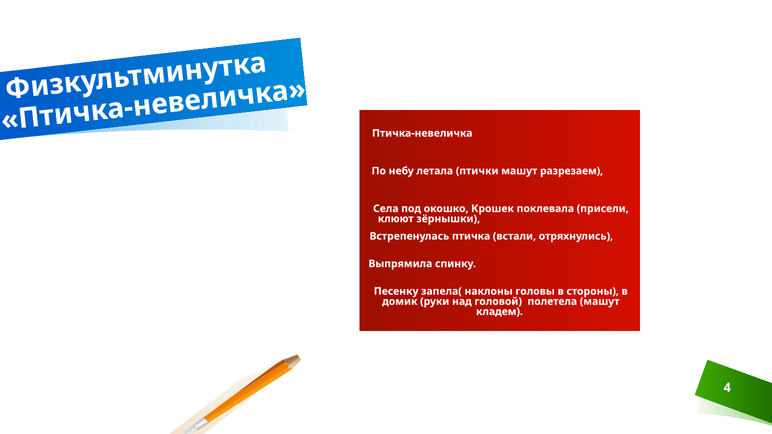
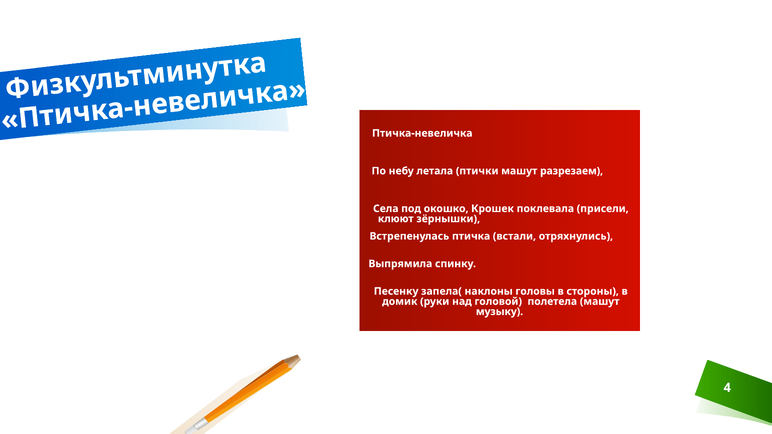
кладем: кладем -> музыку (499, 312)
